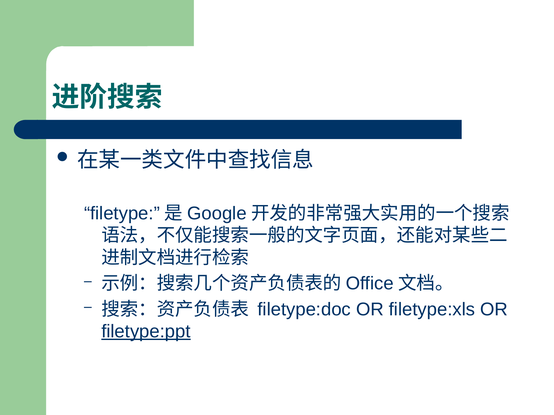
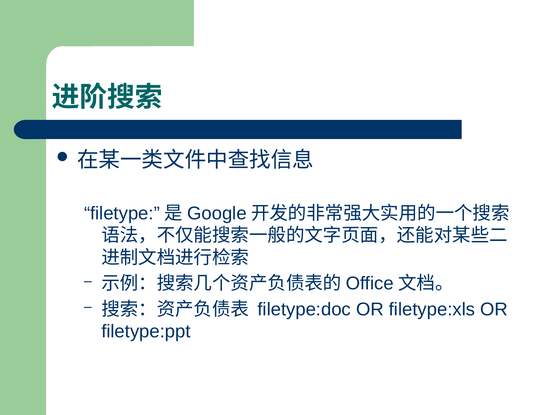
filetype:ppt underline: present -> none (146, 332)
